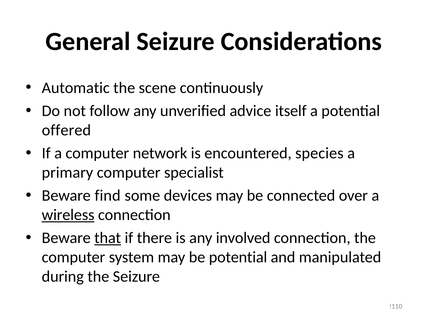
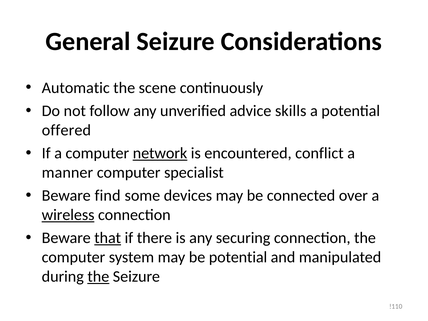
itself: itself -> skills (291, 111)
network underline: none -> present (160, 153)
species: species -> conflict (319, 153)
primary: primary -> manner (67, 173)
involved: involved -> securing (243, 238)
the underline: none -> present (98, 277)
